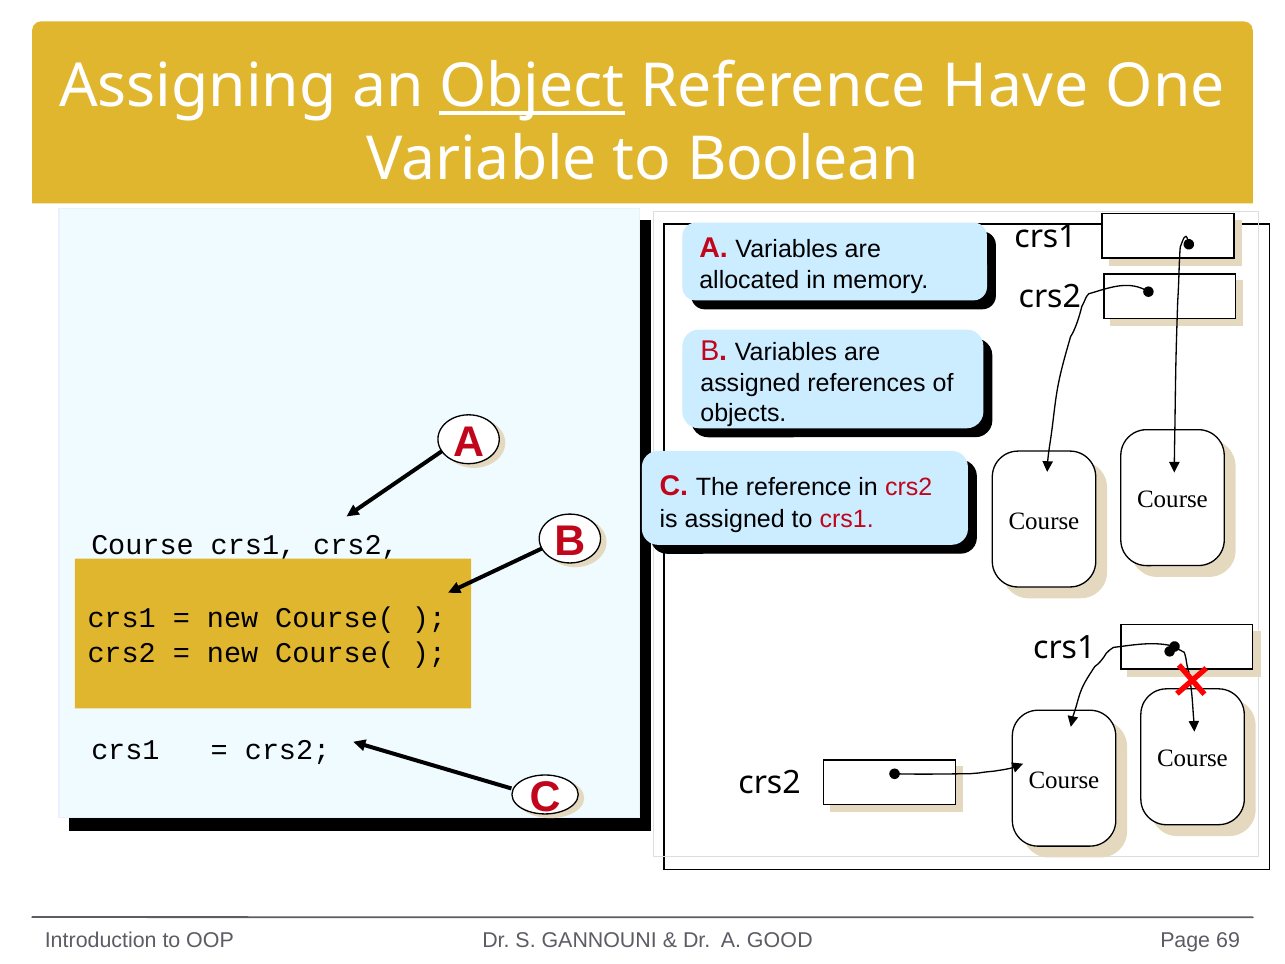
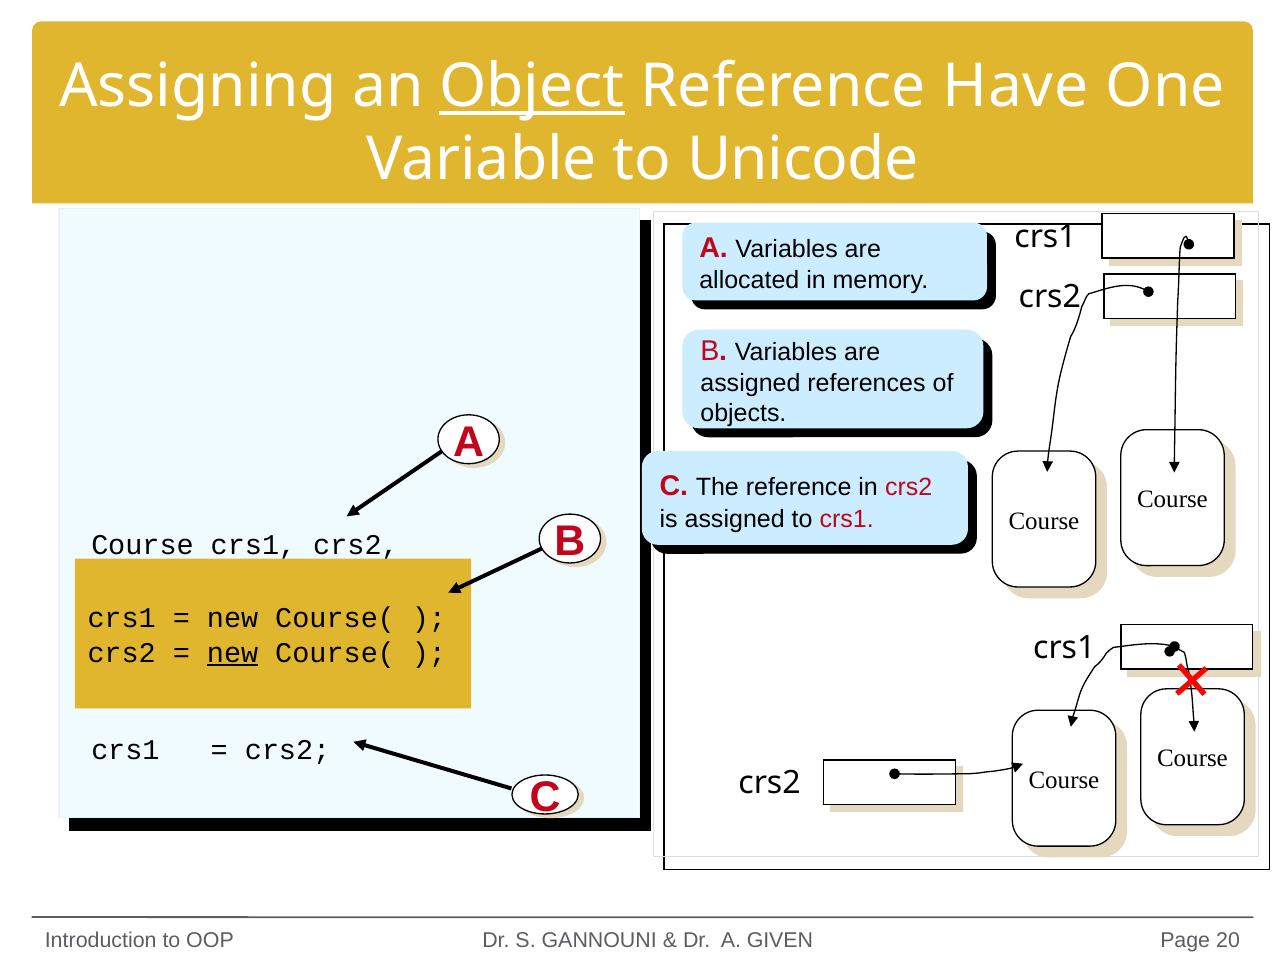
Boolean: Boolean -> Unicode (803, 160)
new underline: none -> present (233, 653)
GOOD: GOOD -> GIVEN (780, 940)
69: 69 -> 20 (1228, 940)
